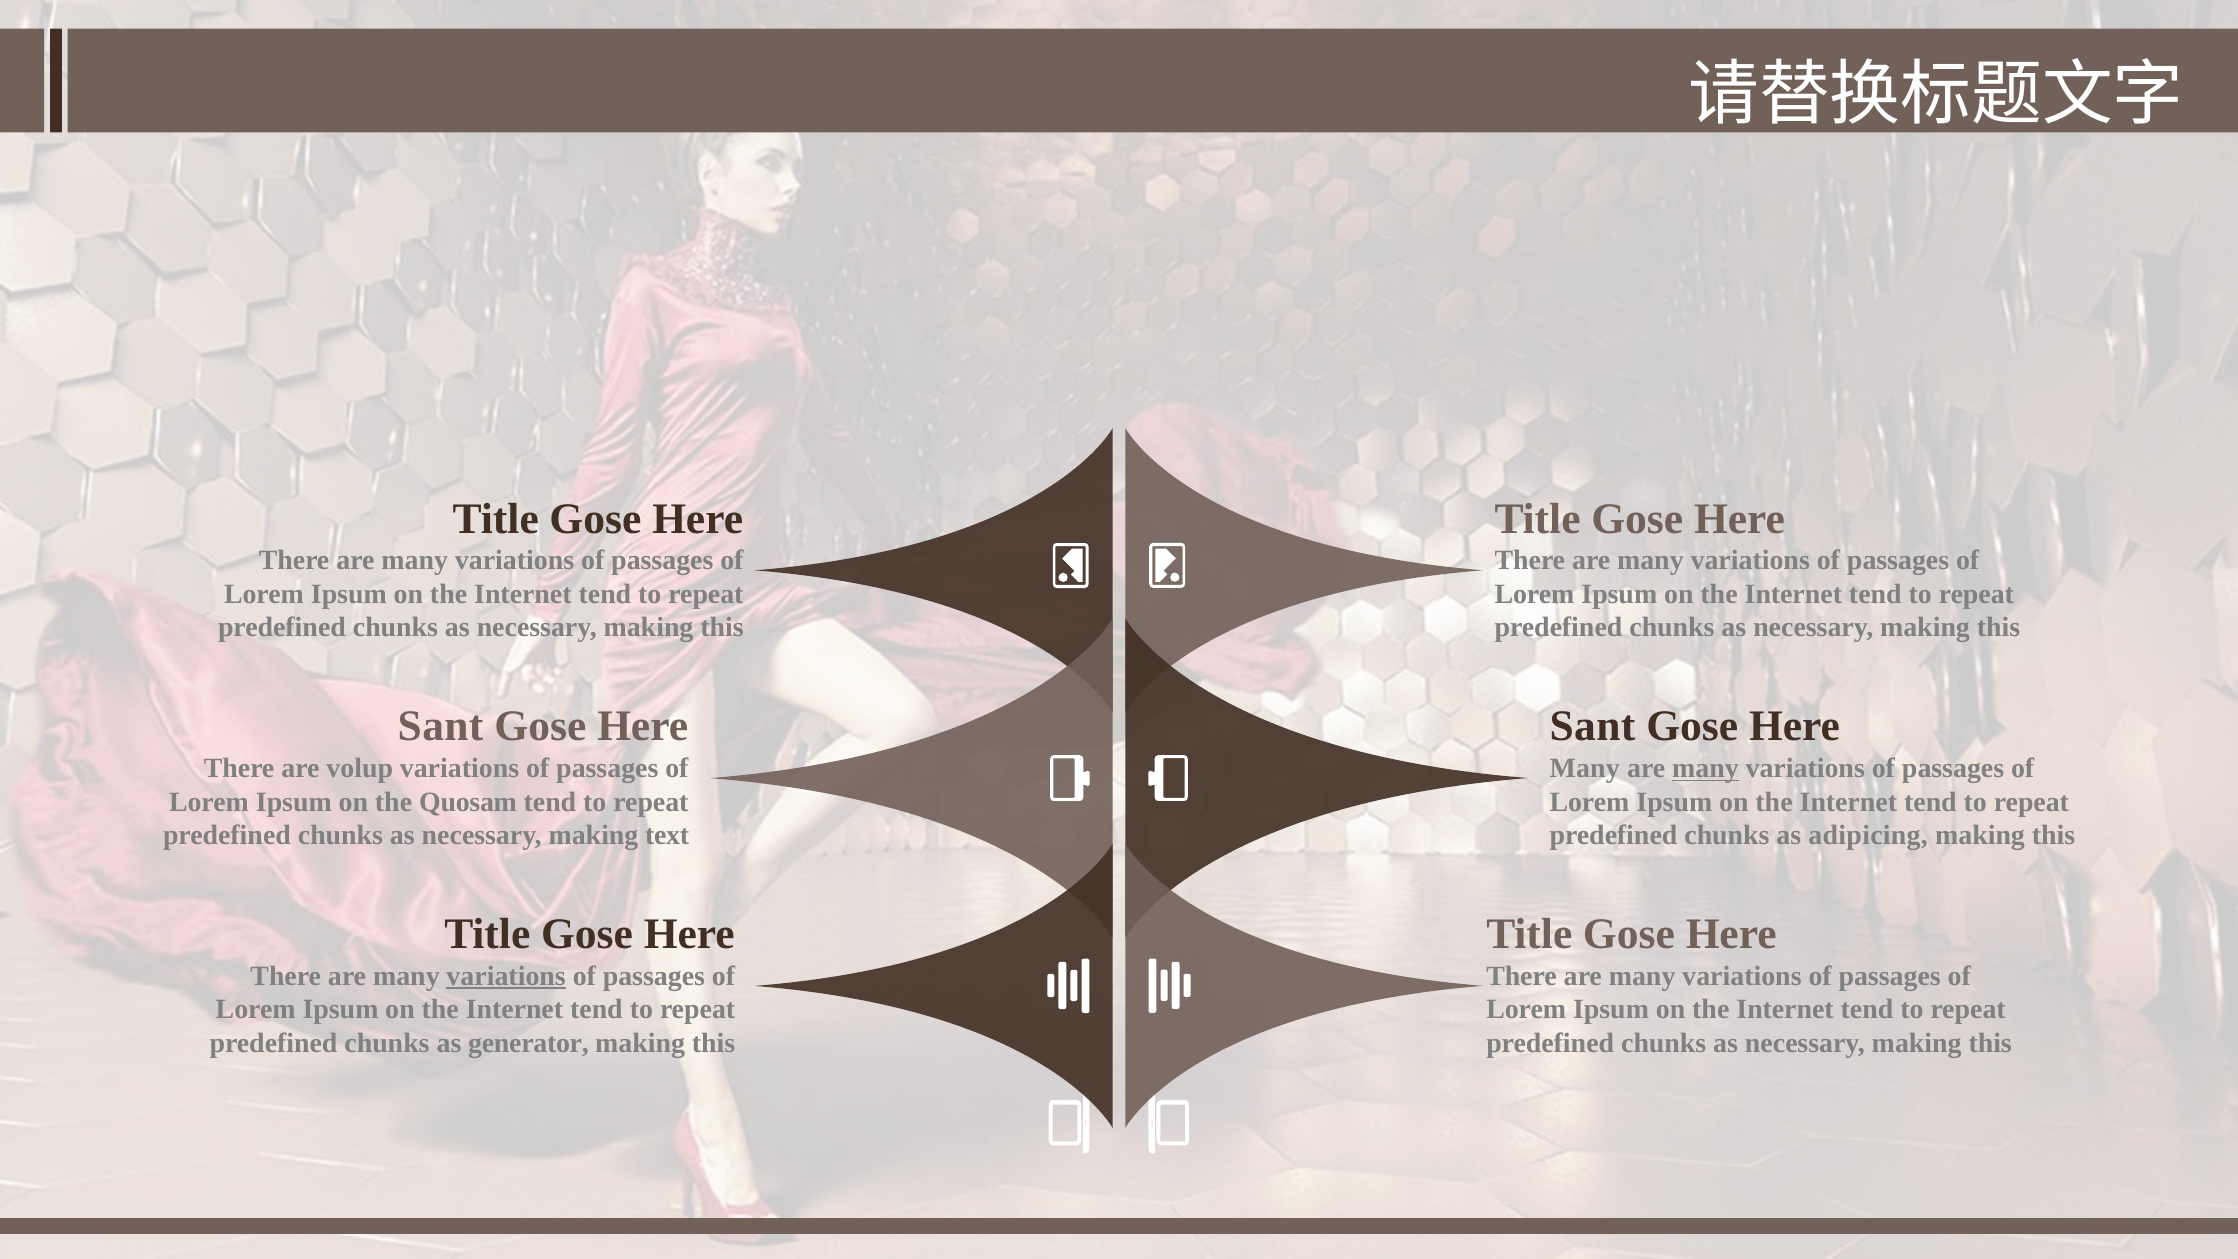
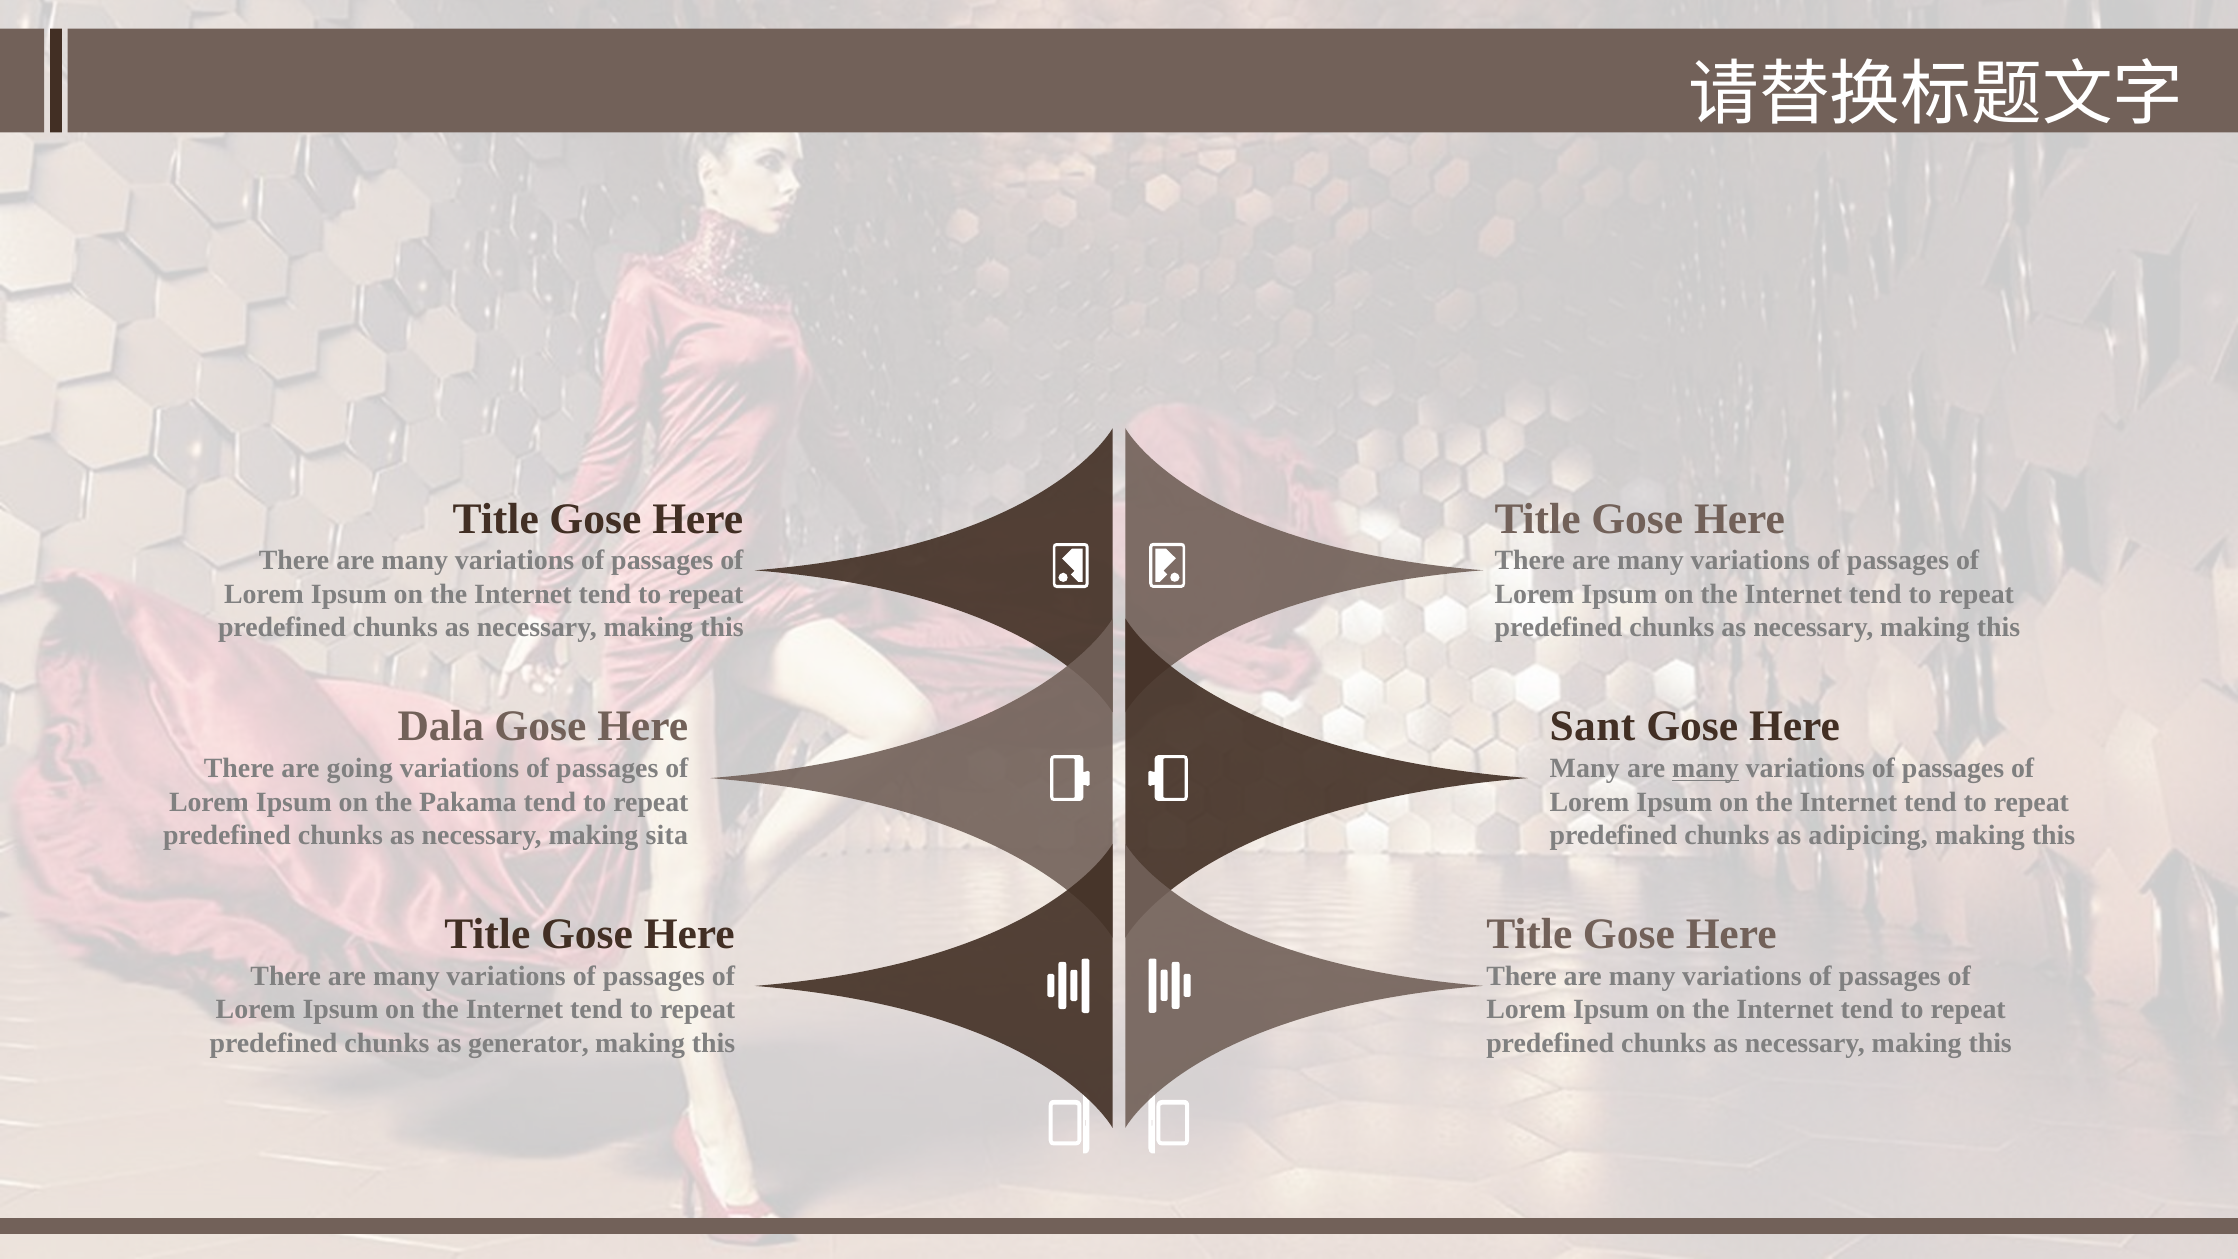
Sant: Sant -> Dala (441, 726)
volup: volup -> going (360, 768)
Quosam: Quosam -> Pakama (468, 802)
text: text -> sita (667, 835)
variations underline: present -> none (506, 976)
